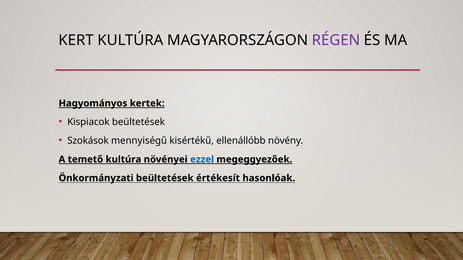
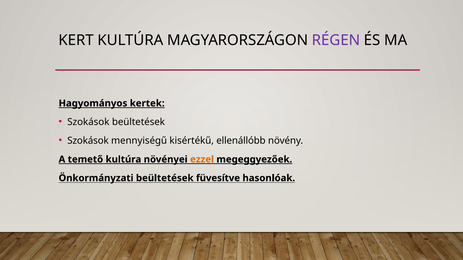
Kispiacok: Kispiacok -> Szokások (88, 122)
ezzel colour: blue -> orange (202, 160)
értékesít: értékesít -> füvesítve (218, 178)
